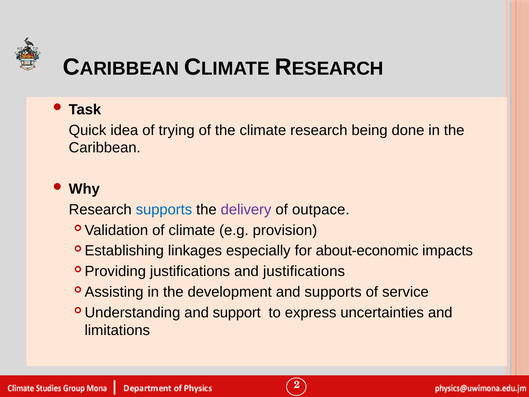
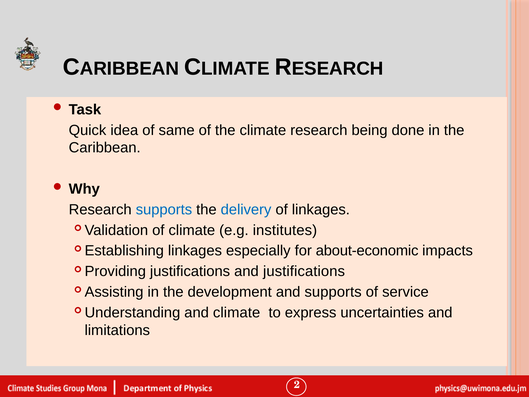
trying: trying -> same (177, 130)
delivery colour: purple -> blue (246, 209)
of outpace: outpace -> linkages (321, 209)
provision: provision -> institutes (285, 230)
and support: support -> climate (237, 312)
